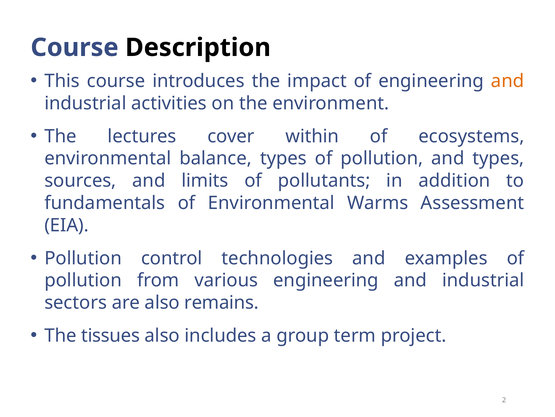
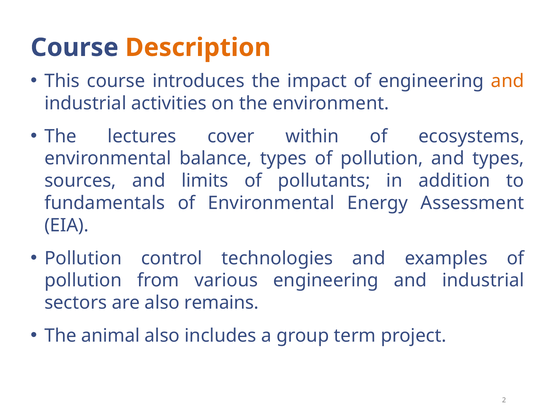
Description colour: black -> orange (198, 47)
Warms: Warms -> Energy (378, 203)
tissues: tissues -> animal (111, 335)
